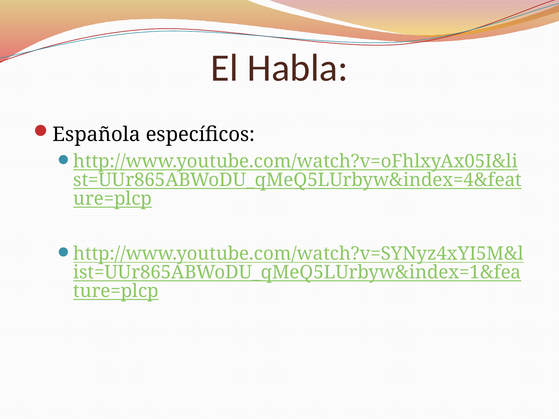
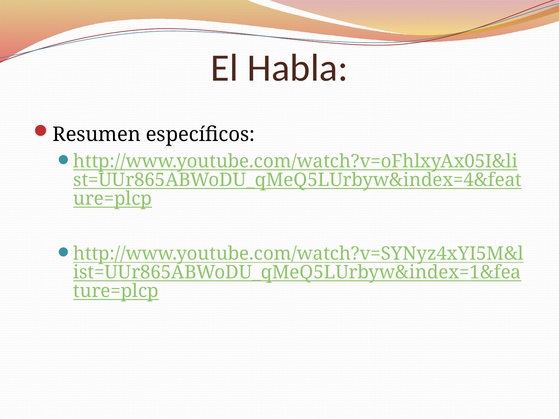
Española: Española -> Resumen (97, 135)
